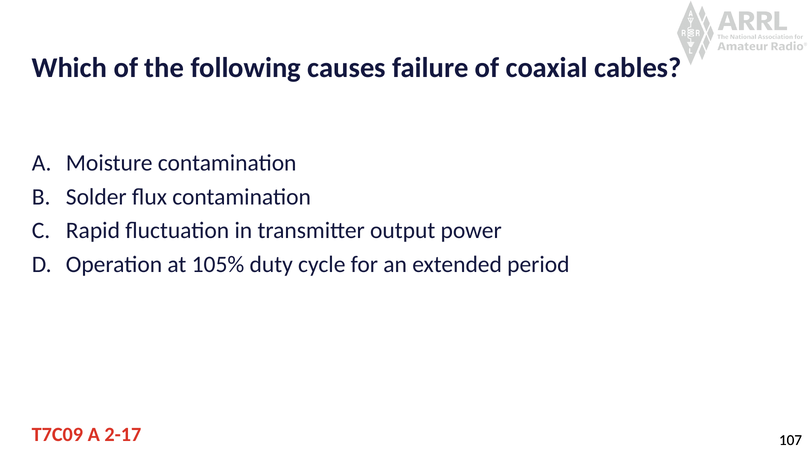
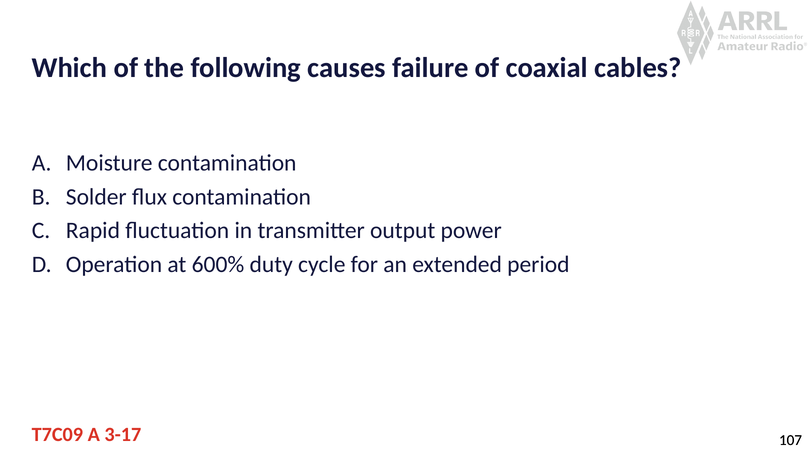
105%: 105% -> 600% (218, 265)
2-17: 2-17 -> 3-17 (123, 435)
